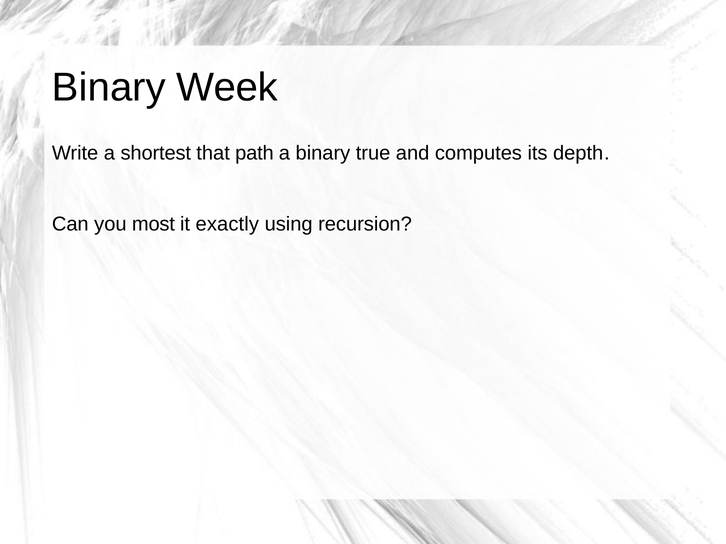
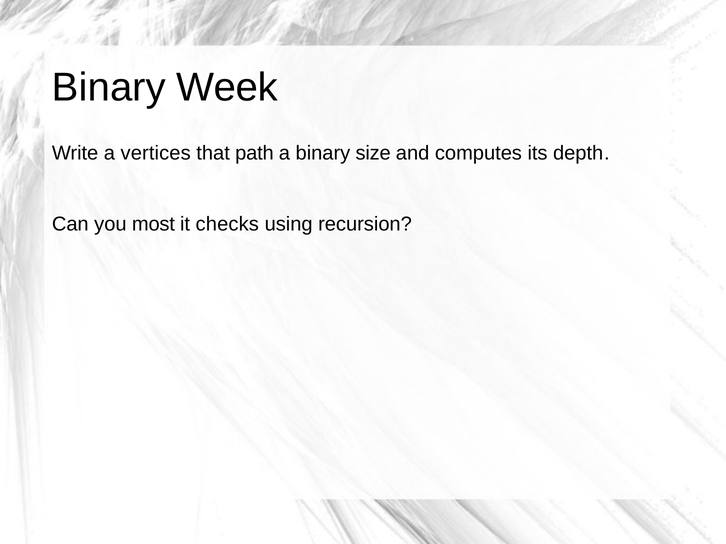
shortest: shortest -> vertices (156, 153)
true: true -> size (373, 153)
exactly: exactly -> checks (227, 224)
